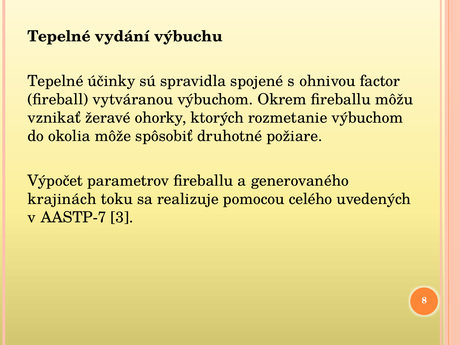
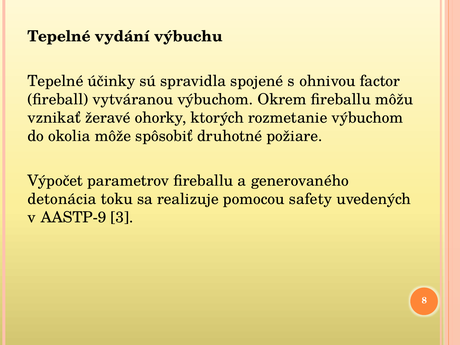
krajinách: krajinách -> detonácia (62, 199)
celého: celého -> safety (310, 199)
AASTP-7: AASTP-7 -> AASTP-9 (74, 217)
